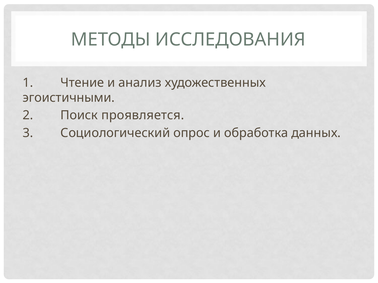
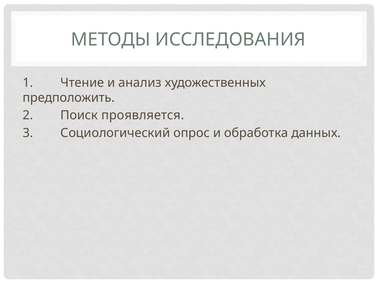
эгоистичными: эгоистичными -> предположить (69, 98)
